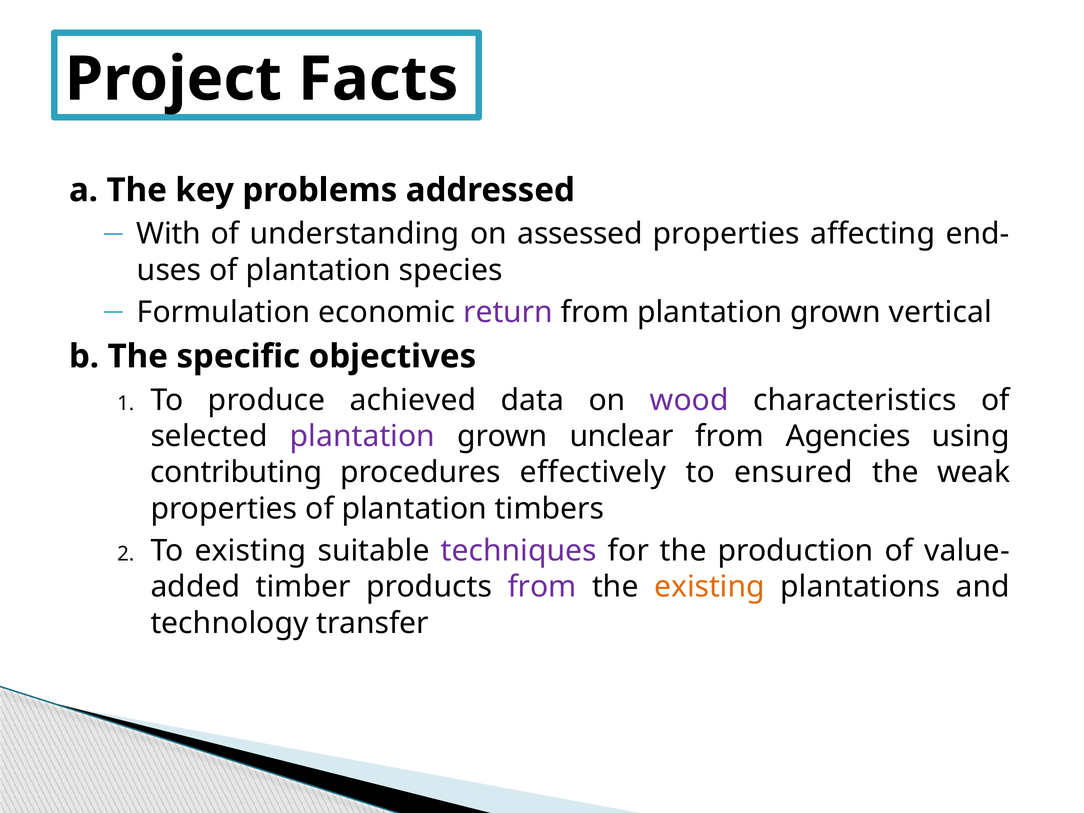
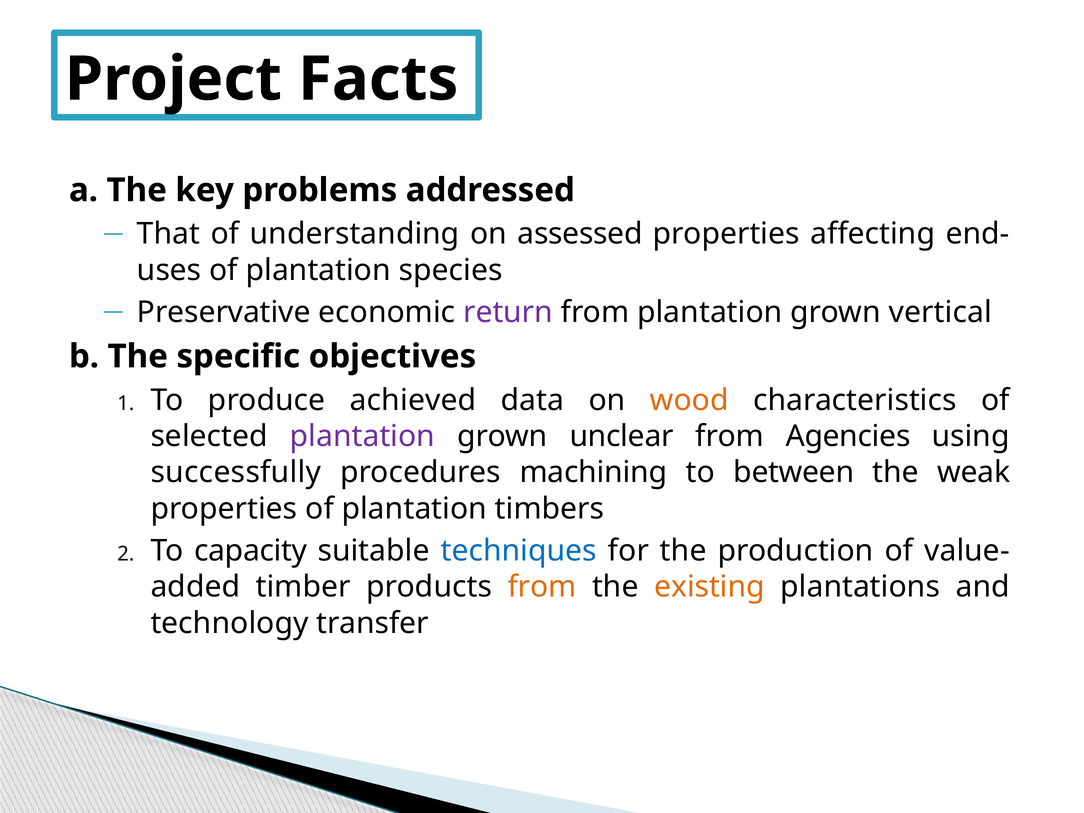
With: With -> That (169, 234)
Formulation: Formulation -> Preservative (224, 312)
wood colour: purple -> orange (689, 400)
contributing: contributing -> successfully (236, 472)
effectively: effectively -> machining (593, 472)
ensured: ensured -> between (794, 472)
To existing: existing -> capacity (251, 551)
techniques colour: purple -> blue (519, 551)
from colour: purple -> orange (542, 587)
